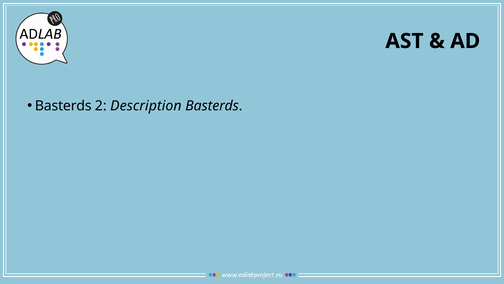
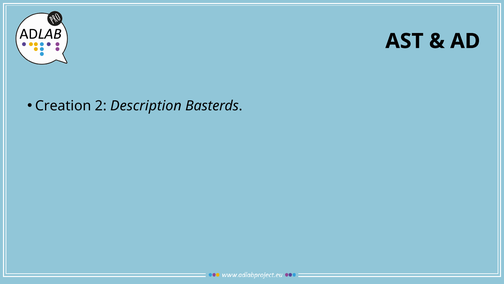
Basterds: Basterds -> Creation (63, 106)
